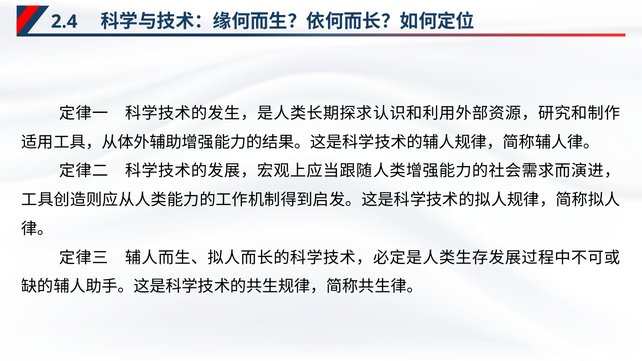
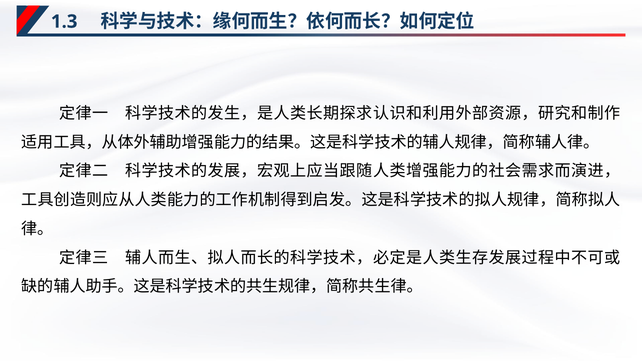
2.4: 2.4 -> 1.3 (64, 22)
